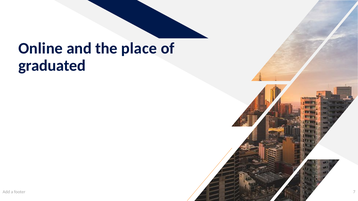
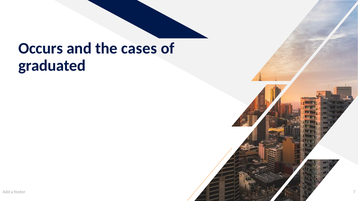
Online: Online -> Occurs (41, 48)
place: place -> cases (139, 48)
